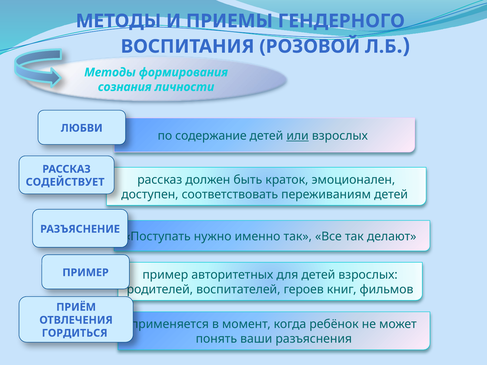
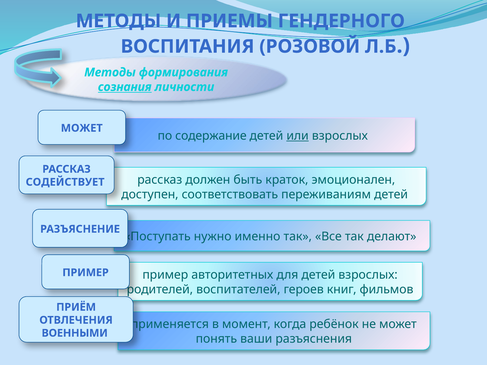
сознания underline: none -> present (125, 87)
ЛЮБВИ: ЛЮБВИ -> МОЖЕТ (82, 128)
ГОРДИТЬСЯ: ГОРДИТЬСЯ -> ВОЕННЫМИ (75, 333)
